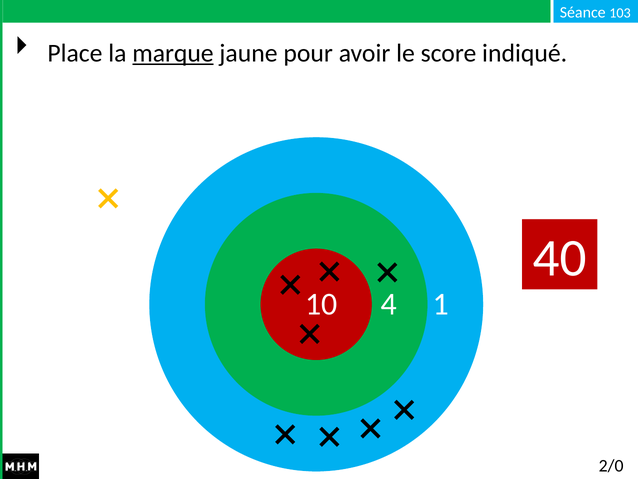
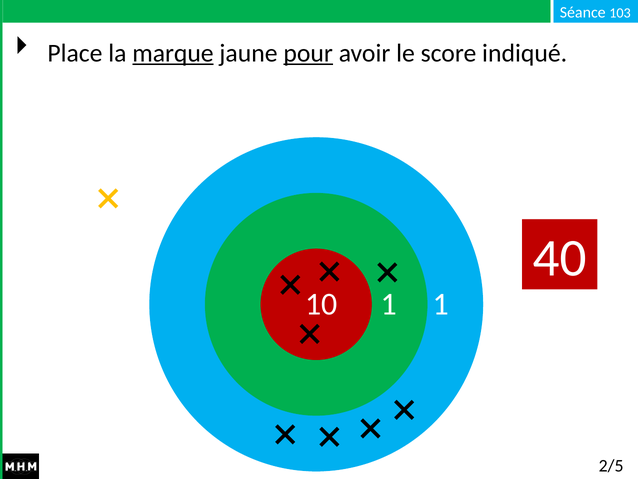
pour underline: none -> present (308, 53)
10 4: 4 -> 1 (389, 304)
2/0: 2/0 -> 2/5 (611, 465)
